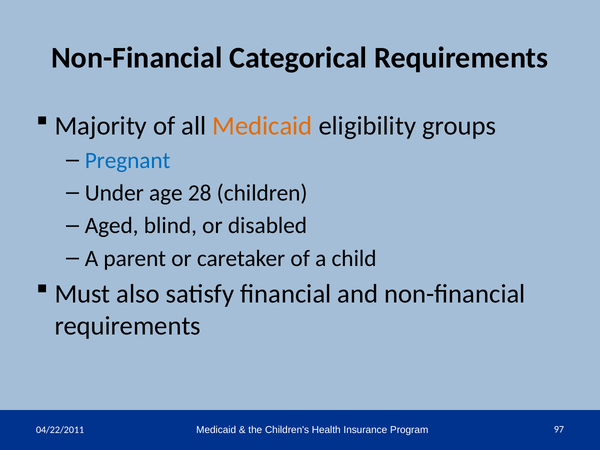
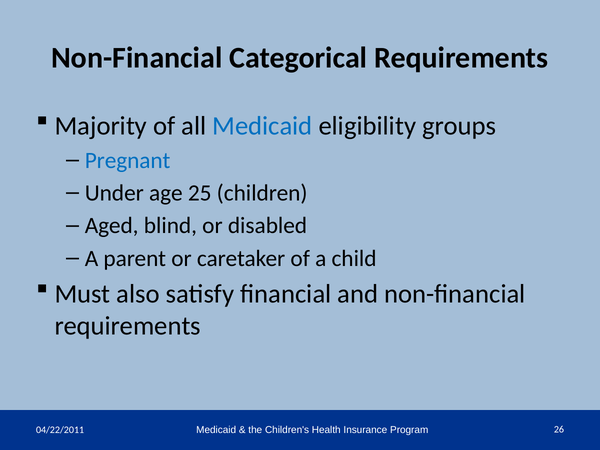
Medicaid colour: orange -> blue (262, 126)
28: 28 -> 25 (200, 193)
97: 97 -> 26 (559, 430)
